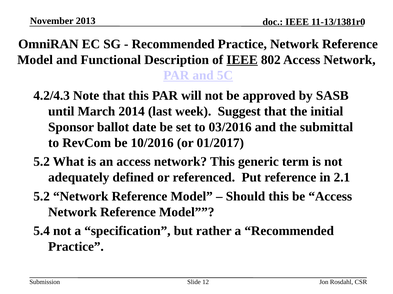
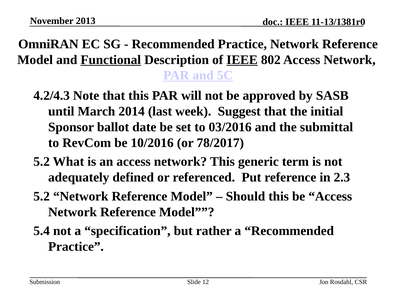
Functional underline: none -> present (111, 60)
01/2017: 01/2017 -> 78/2017 (220, 143)
2.1: 2.1 -> 2.3 (342, 178)
